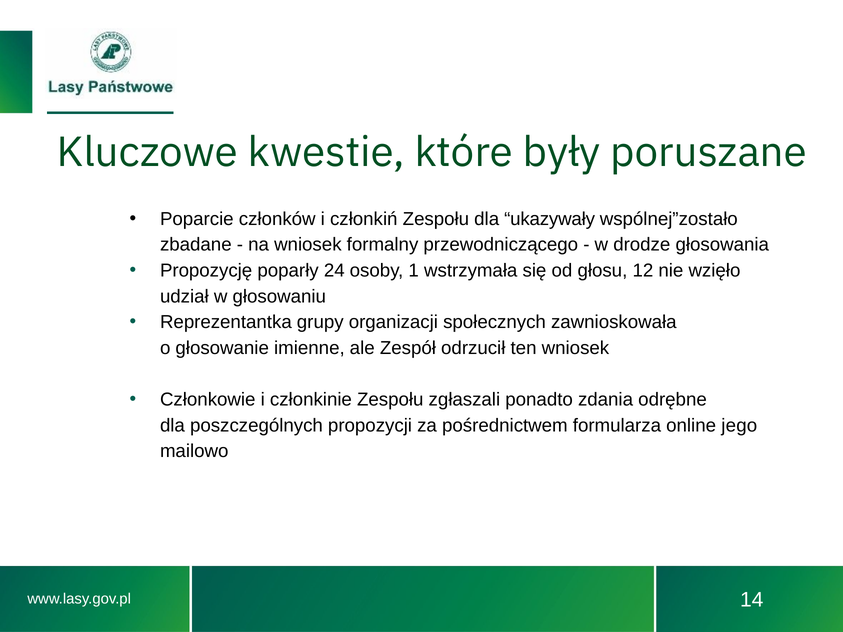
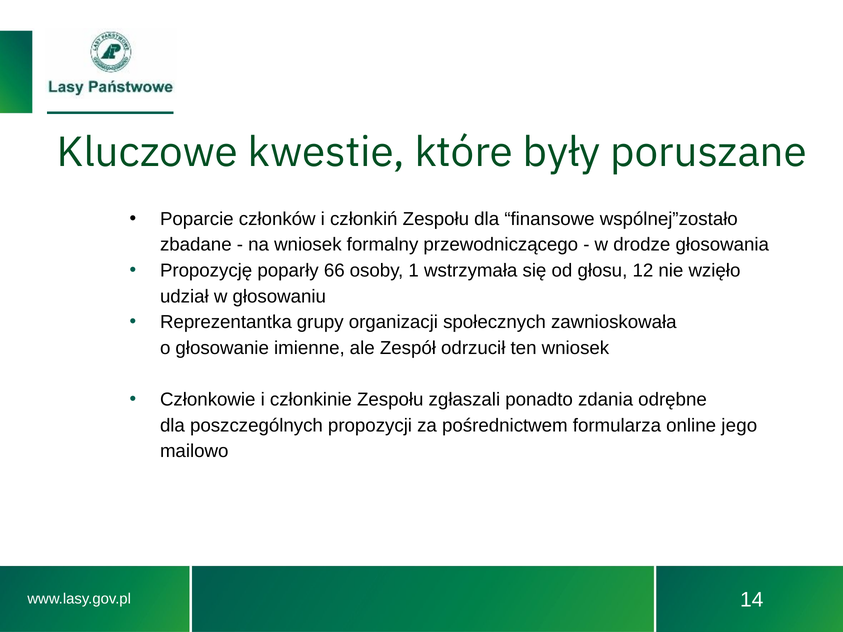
ukazywały: ukazywały -> finansowe (549, 219)
24: 24 -> 66 (334, 271)
